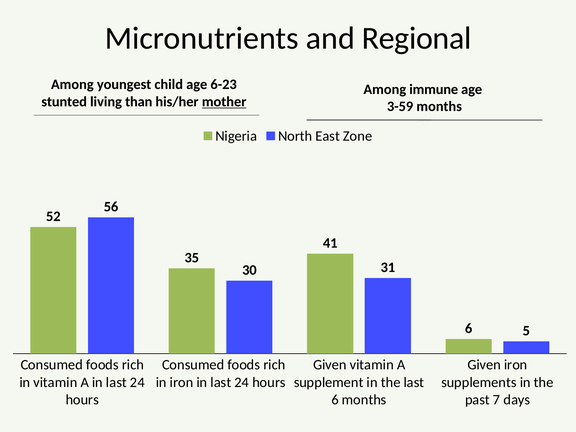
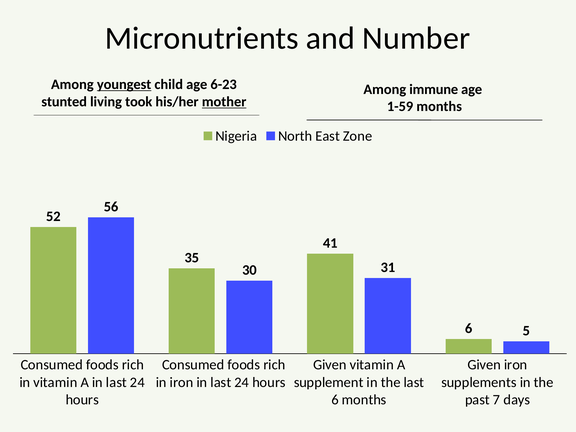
Regional: Regional -> Number (416, 38)
youngest underline: none -> present (124, 84)
than: than -> took (139, 102)
3-59: 3-59 -> 1-59 (400, 107)
